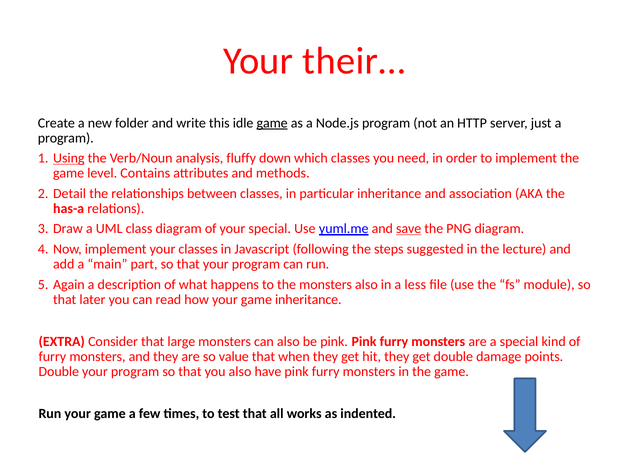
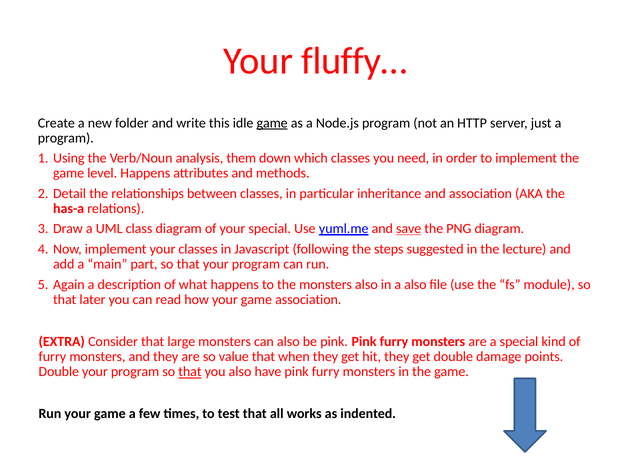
their…: their… -> fluffy… (354, 61)
Using underline: present -> none (69, 158)
fluffy: fluffy -> them (241, 158)
level Contains: Contains -> Happens (145, 173)
a less: less -> also (415, 284)
game inheritance: inheritance -> association (308, 299)
that underline: none -> present (190, 371)
